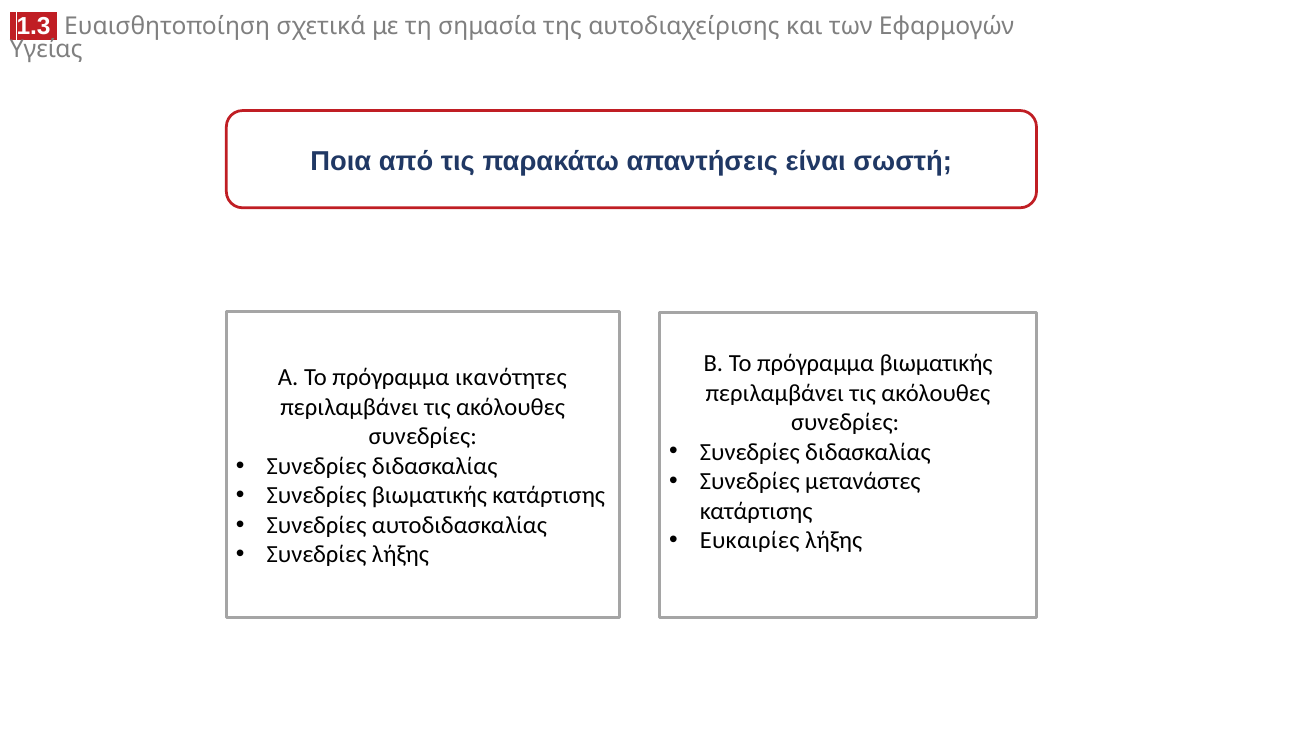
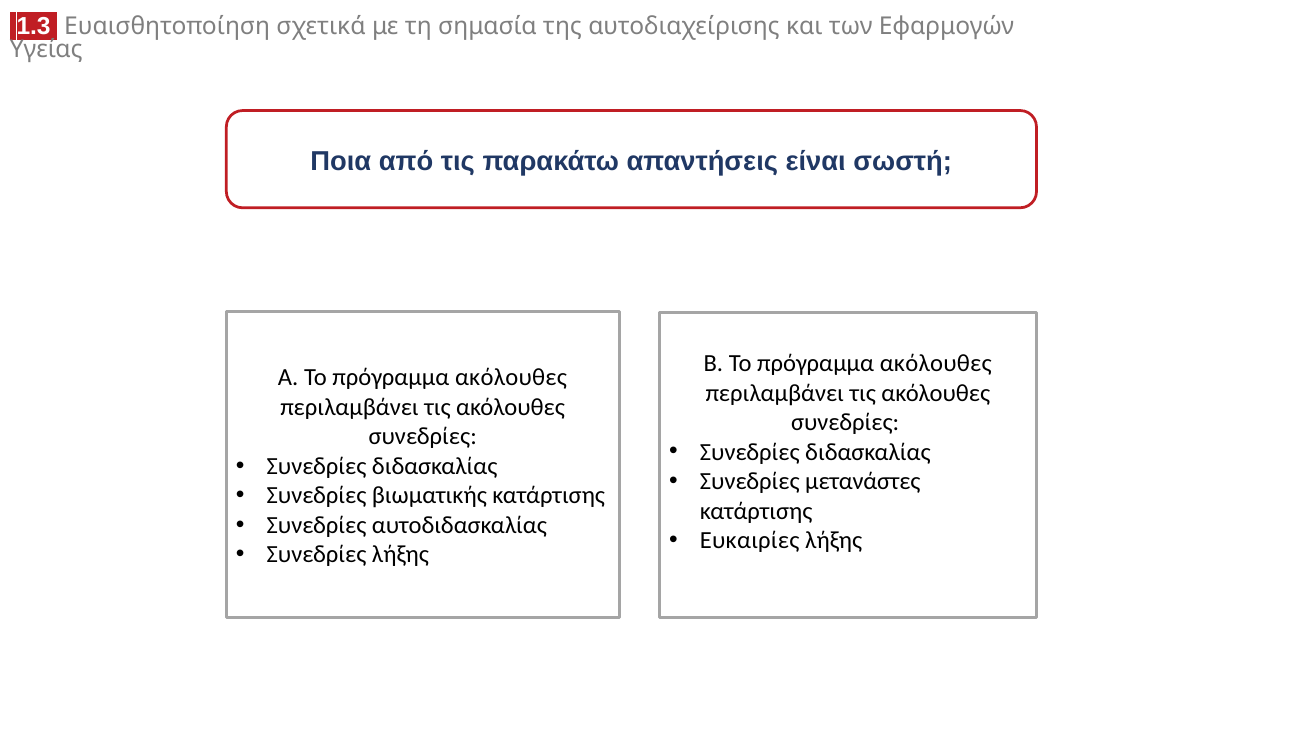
B Το πρόγραμμα βιωματικής: βιωματικής -> ακόλουθες (936, 364)
A Το πρόγραμμα ικανότητες: ικανότητες -> ακόλουθες (511, 378)
